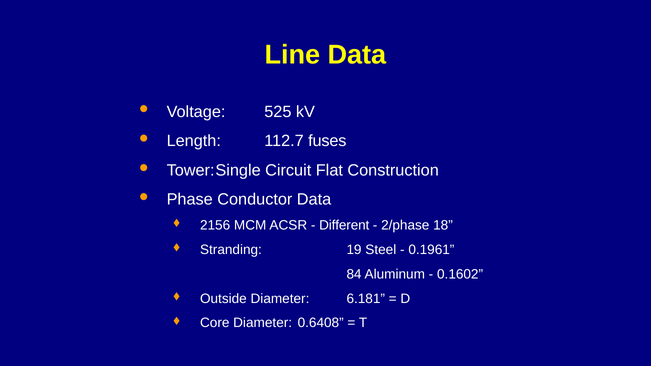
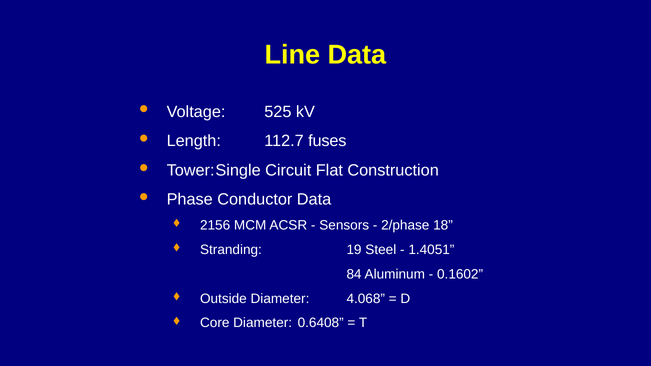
Different: Different -> Sensors (344, 226)
0.1961: 0.1961 -> 1.4051 (431, 250)
6.181: 6.181 -> 4.068 (366, 299)
